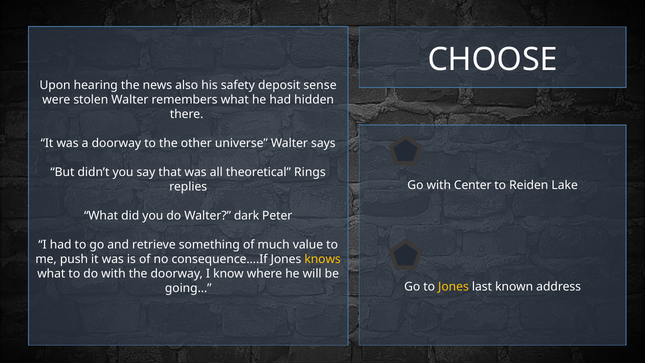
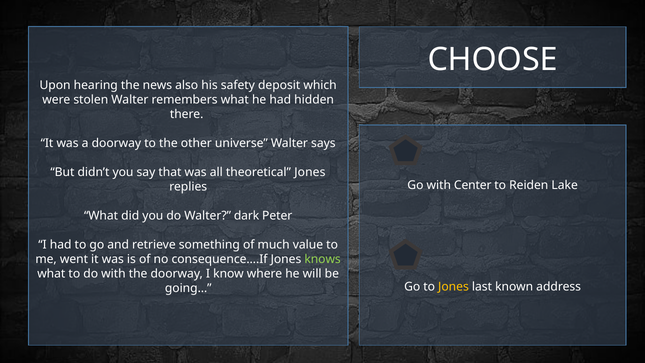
sense: sense -> which (320, 85)
theoretical Rings: Rings -> Jones (310, 172)
push: push -> went (74, 259)
knows colour: yellow -> light green (323, 259)
